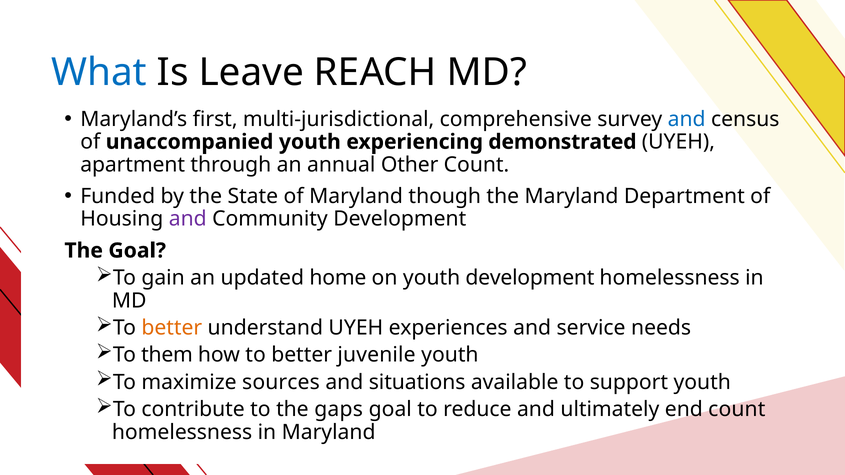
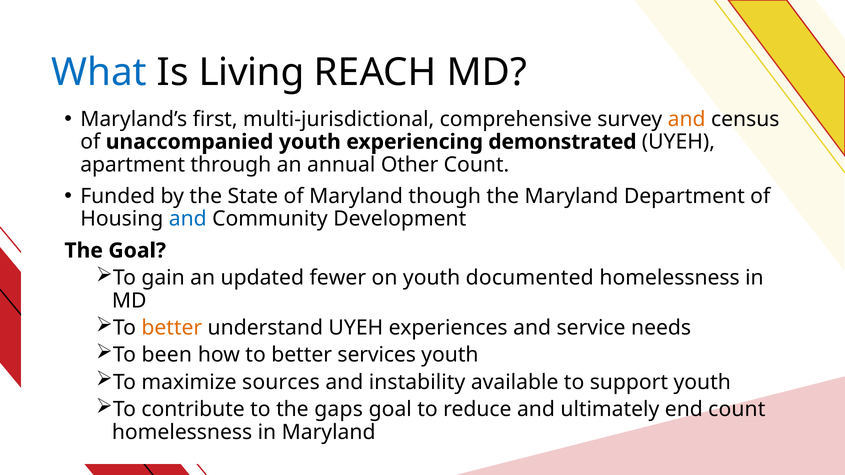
Leave: Leave -> Living (251, 73)
and colour: blue -> orange (687, 119)
and colour: purple -> blue (188, 219)
home: home -> fewer (338, 278)
youth development: development -> documented (530, 278)
them: them -> been (167, 355)
juvenile: juvenile -> services (377, 355)
situations: situations -> instability (417, 382)
